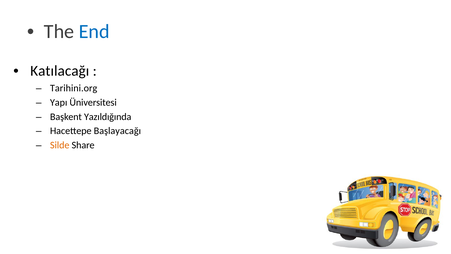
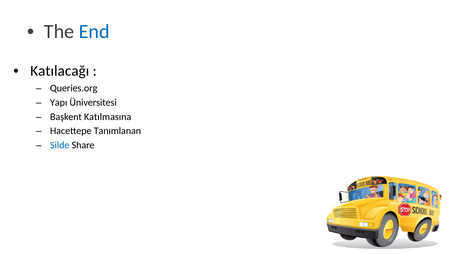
Tarihini.org: Tarihini.org -> Queries.org (74, 88)
Yazıldığında: Yazıldığında -> Katılmasına (108, 117)
Başlayacağı: Başlayacağı -> Tanımlanan (117, 131)
Silde colour: orange -> blue (60, 145)
